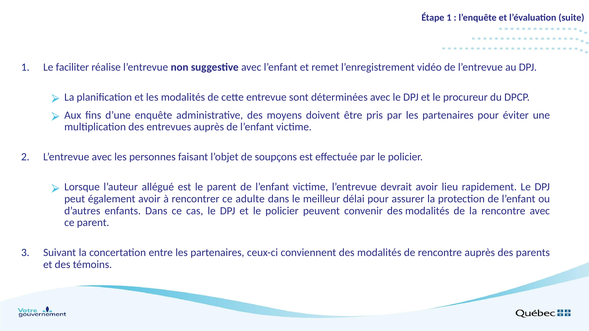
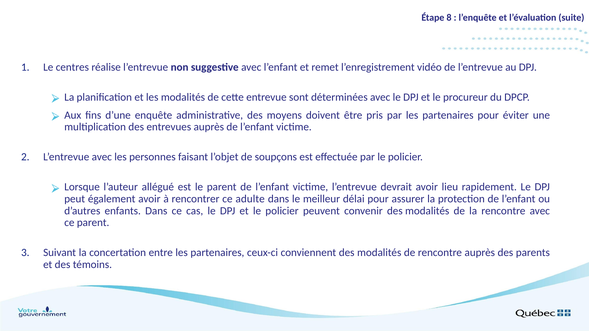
Étape 1: 1 -> 8 (449, 18)
faciliter: faciliter -> centres (72, 67)
